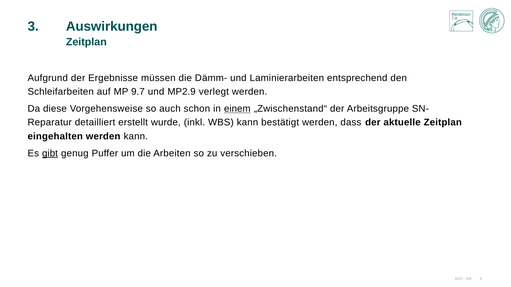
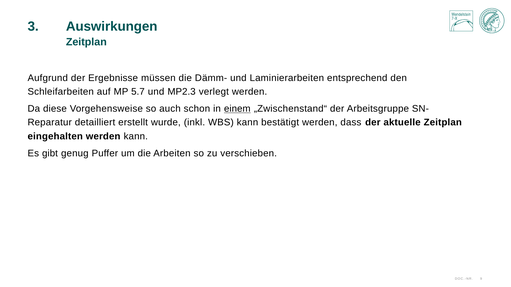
9.7: 9.7 -> 5.7 (138, 92)
MP2.9: MP2.9 -> MP2.3 (182, 92)
gibt underline: present -> none (50, 153)
